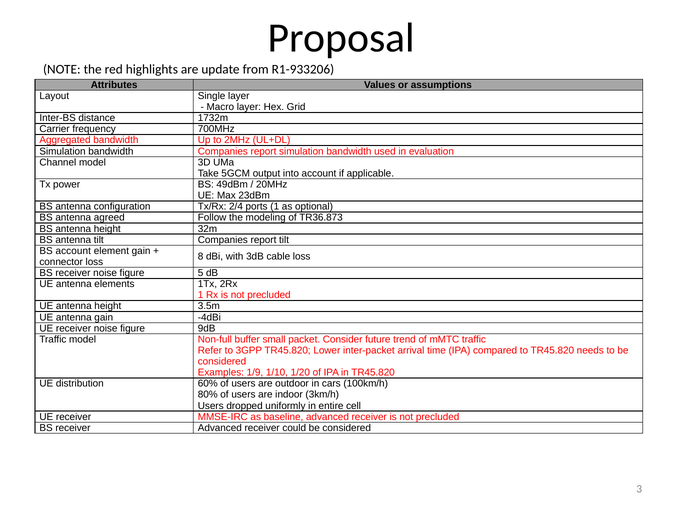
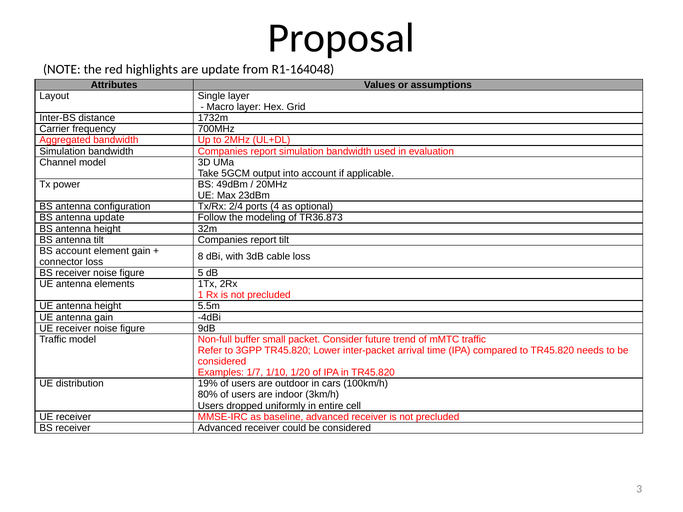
R1-933206: R1-933206 -> R1-164048 (303, 69)
ports 1: 1 -> 4 (275, 207)
antenna agreed: agreed -> update (109, 218)
3.5m: 3.5m -> 5.5m (209, 306)
1/9: 1/9 -> 1/7 (255, 373)
60%: 60% -> 19% (208, 384)
